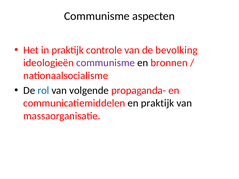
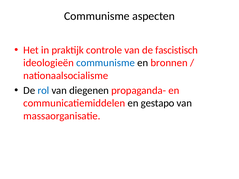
bevolking: bevolking -> fascistisch (177, 50)
communisme colour: purple -> blue (106, 63)
volgende: volgende -> diegenen (89, 91)
en praktijk: praktijk -> gestapo (158, 103)
